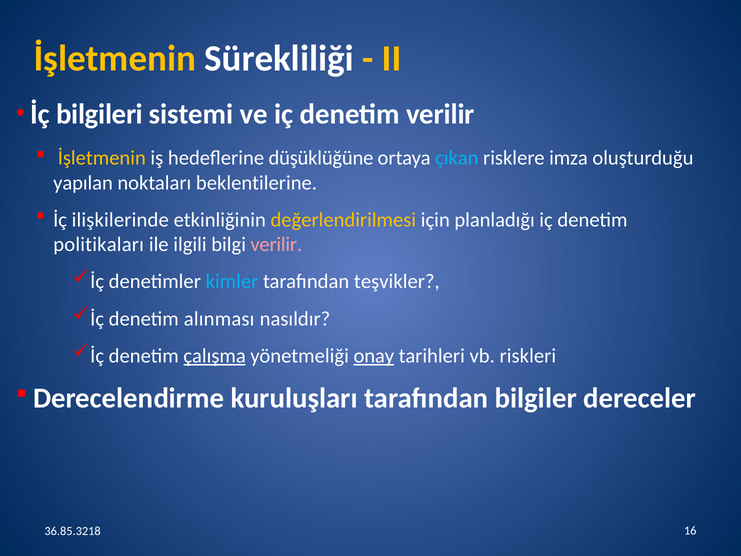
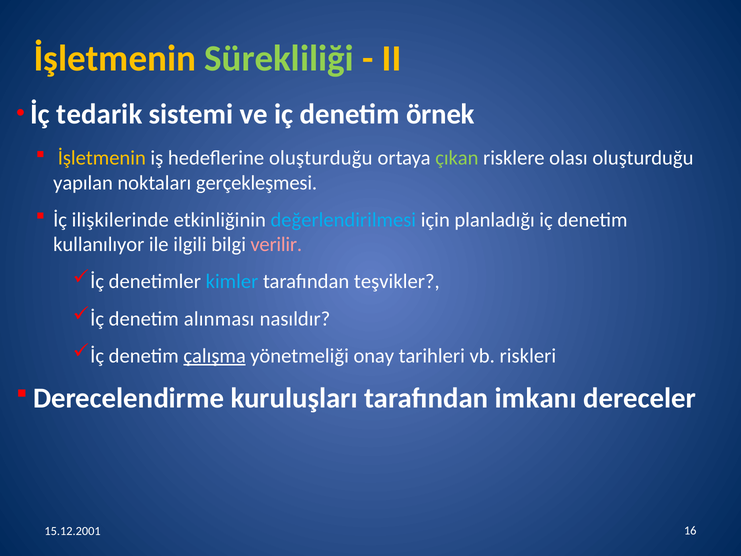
Sürekliliği colour: white -> light green (279, 59)
bilgileri: bilgileri -> tedarik (99, 114)
denetim verilir: verilir -> örnek (440, 114)
hedeflerine düşüklüğüne: düşüklüğüne -> oluşturduğu (321, 158)
çıkan colour: light blue -> light green (457, 158)
imza: imza -> olası (568, 158)
beklentilerine: beklentilerine -> gerçekleşmesi (257, 183)
değerlendirilmesi colour: yellow -> light blue (343, 220)
politikaları: politikaları -> kullanılıyor (99, 245)
onay underline: present -> none (374, 356)
bilgiler: bilgiler -> imkanı (536, 398)
36.85.3218: 36.85.3218 -> 15.12.2001 (73, 531)
